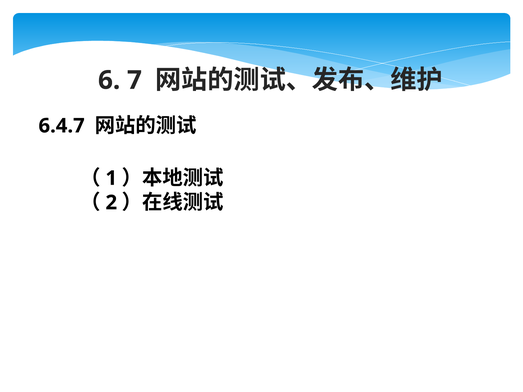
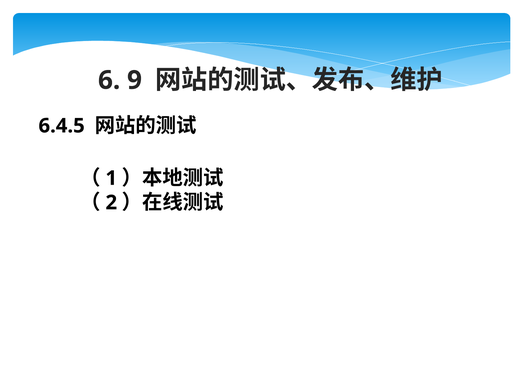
7: 7 -> 9 (134, 80)
6.4.7: 6.4.7 -> 6.4.5 (62, 126)
